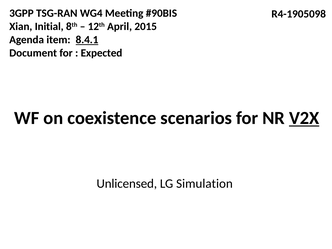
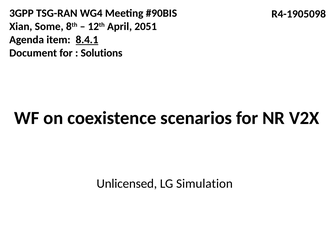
Initial: Initial -> Some (49, 27)
2015: 2015 -> 2051 (146, 27)
Expected: Expected -> Solutions (102, 53)
V2X underline: present -> none (304, 118)
